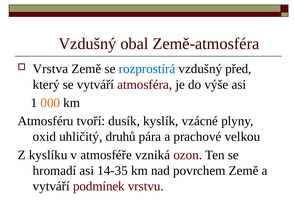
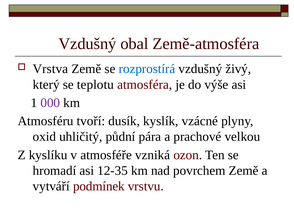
před: před -> živý (238, 69)
se vytváří: vytváří -> teplotu (95, 85)
000 colour: orange -> purple (50, 103)
druhů: druhů -> půdní (121, 137)
14-35: 14-35 -> 12-35 (113, 171)
